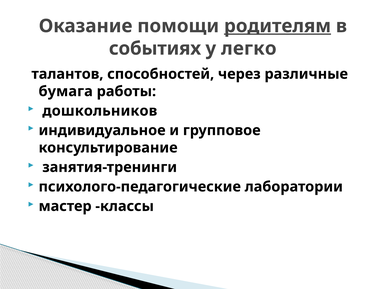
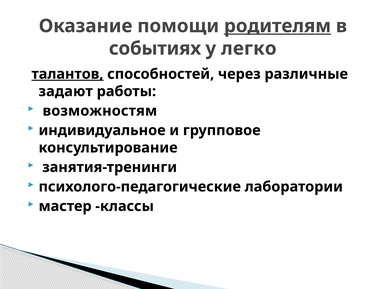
талантов underline: none -> present (67, 74)
бумага: бумага -> задают (66, 92)
дошкольников: дошкольников -> возможностям (100, 111)
